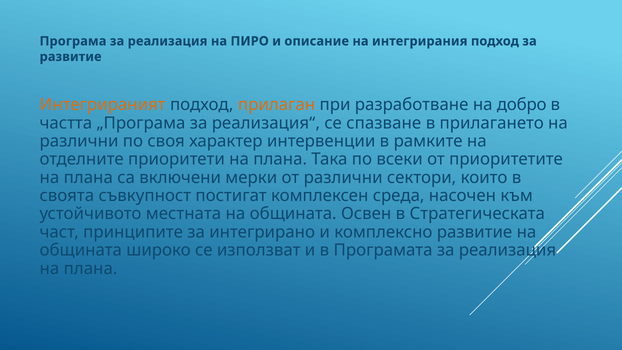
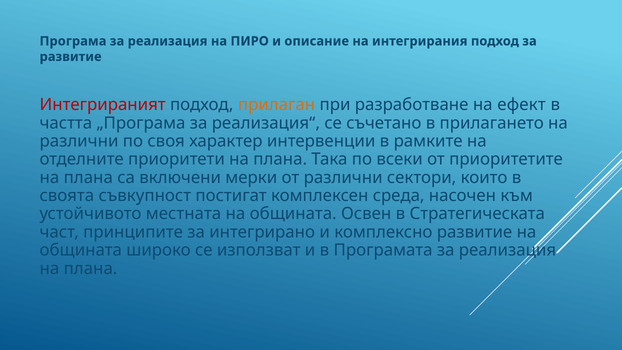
Интегрираният colour: orange -> red (103, 105)
добро: добро -> ефект (522, 105)
спазване: спазване -> съчетано (384, 123)
